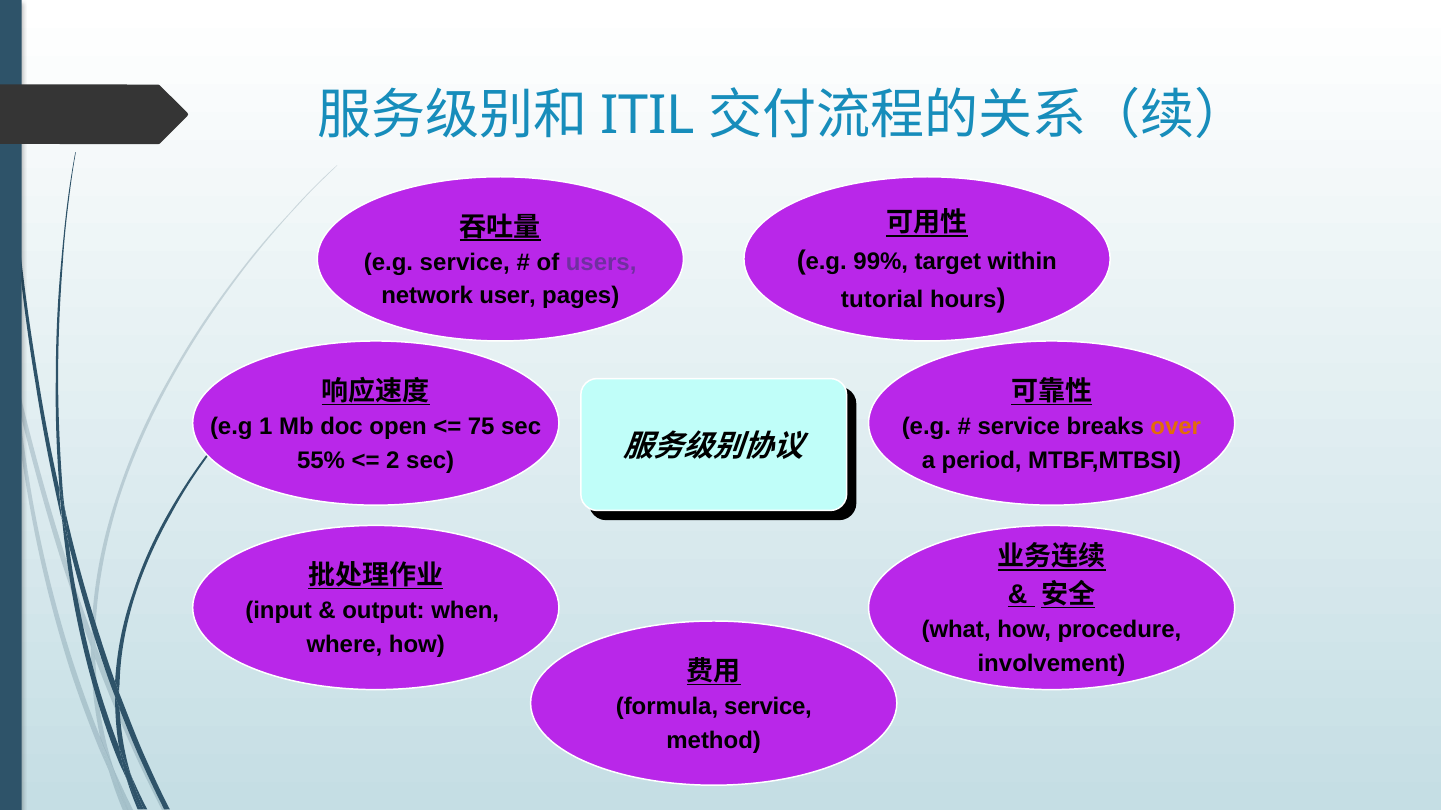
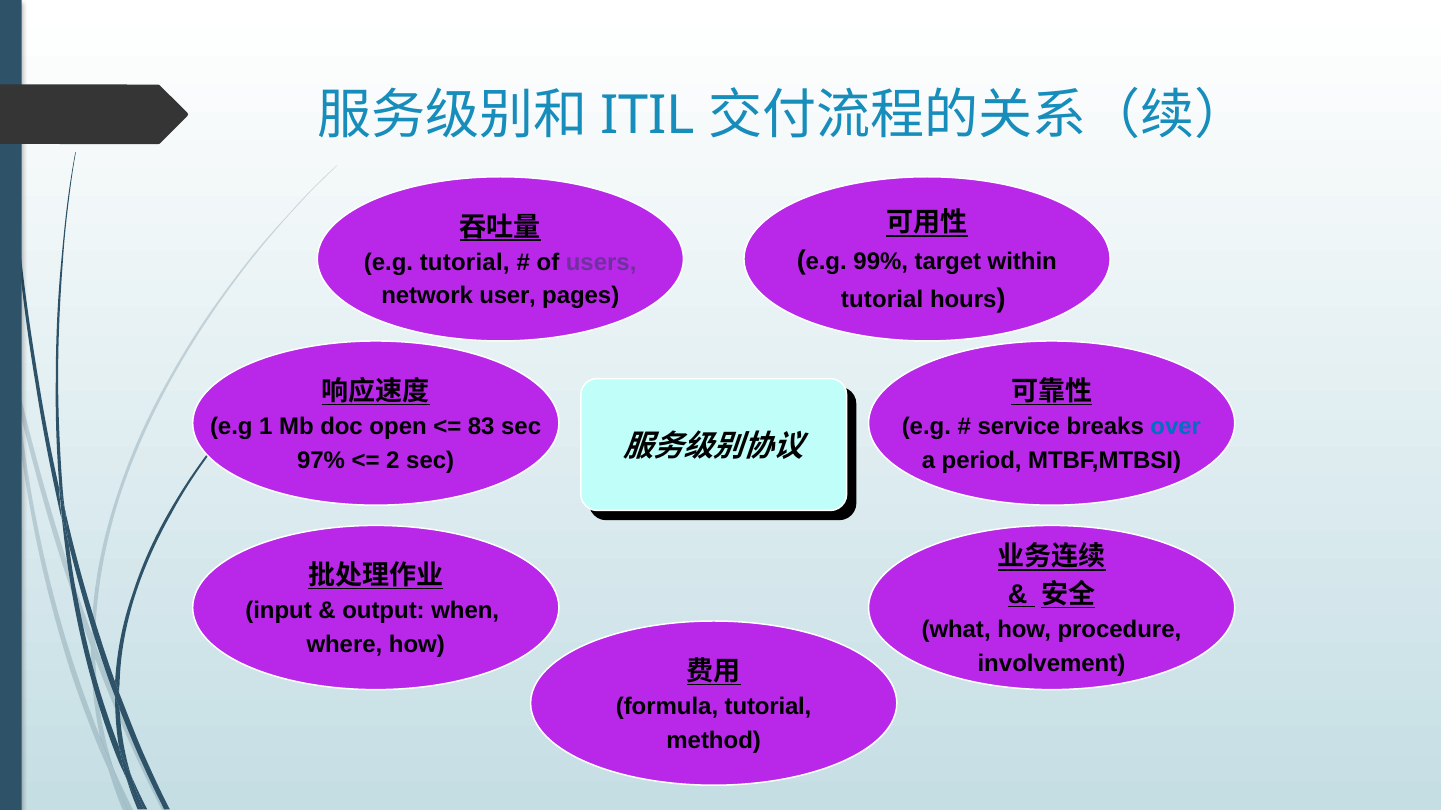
e.g service: service -> tutorial (465, 262)
75: 75 -> 83 (481, 427)
over colour: orange -> blue (1176, 427)
55%: 55% -> 97% (321, 460)
formula service: service -> tutorial (768, 707)
